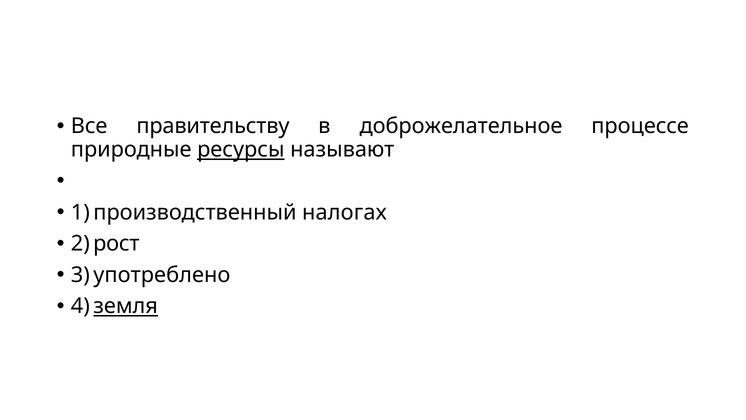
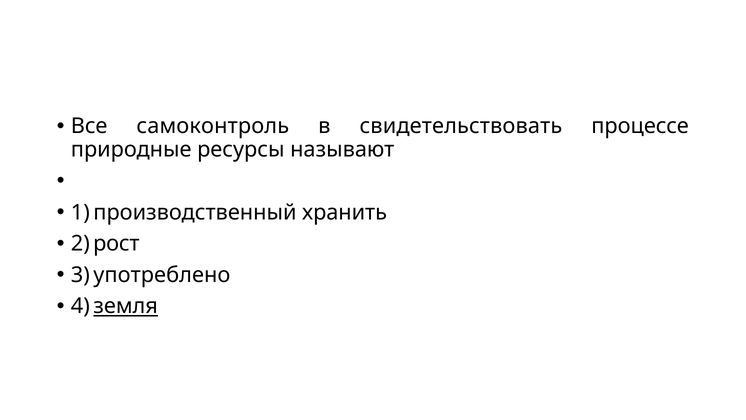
правительству: правительству -> самоконтроль (213, 126)
доброжелательное: доброжелательное -> свидетельствовать (461, 126)
ресурсы underline: present -> none (241, 150)
налогах: налогах -> хранить (345, 212)
